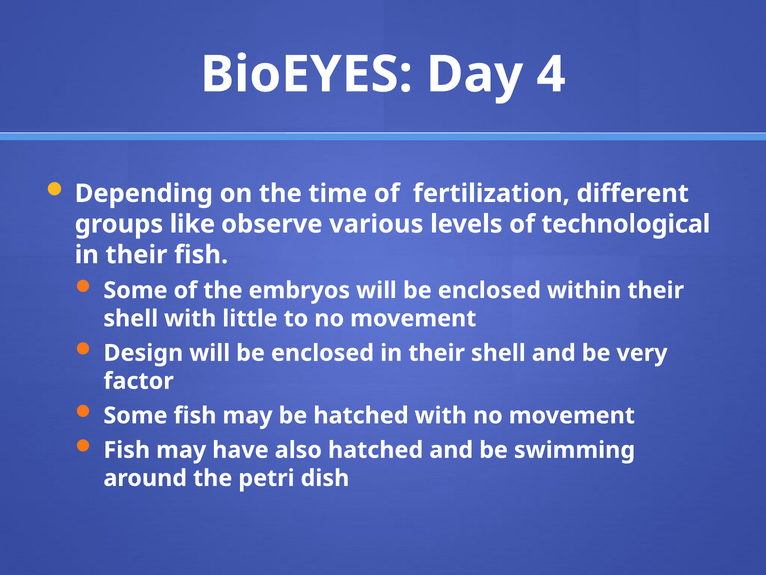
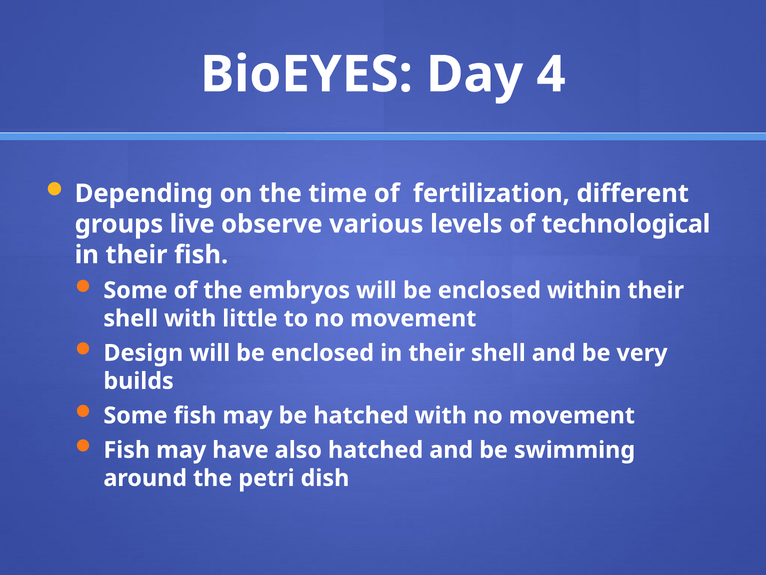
like: like -> live (192, 224)
factor: factor -> builds (139, 381)
